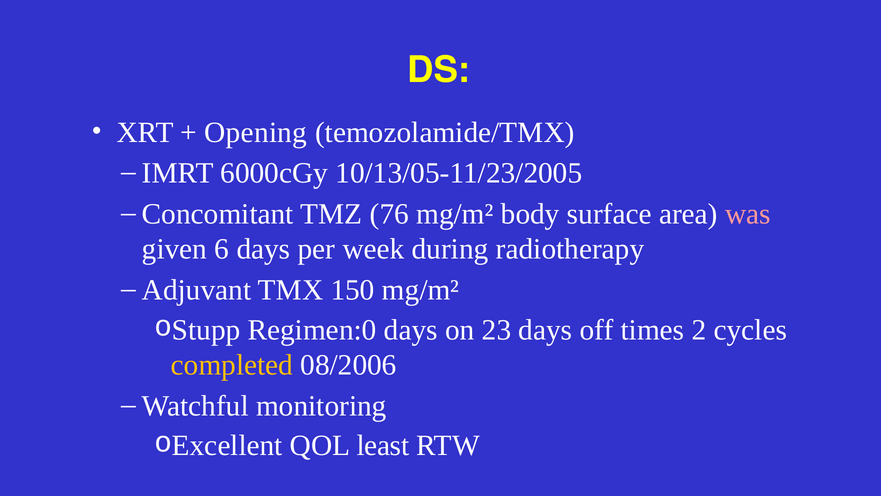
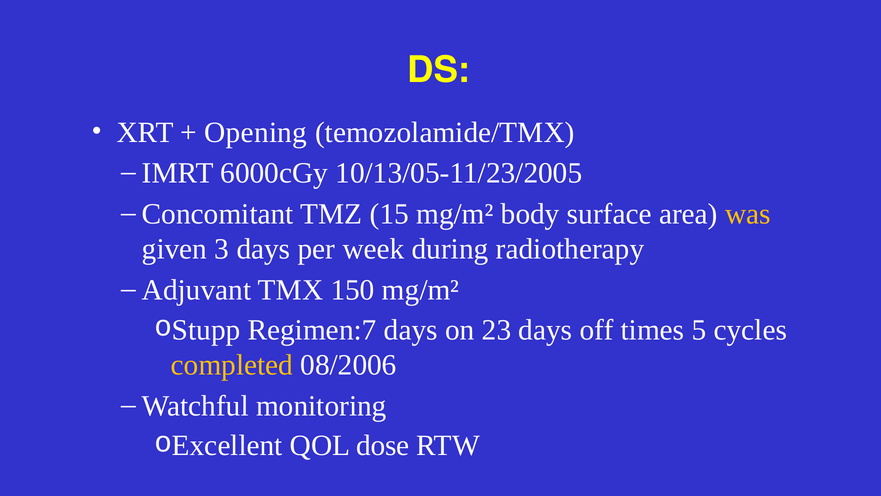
76: 76 -> 15 (389, 214)
was colour: pink -> yellow (748, 214)
6: 6 -> 3 (222, 249)
Regimen:0: Regimen:0 -> Regimen:7 (312, 330)
2: 2 -> 5 (699, 330)
least: least -> dose (383, 445)
